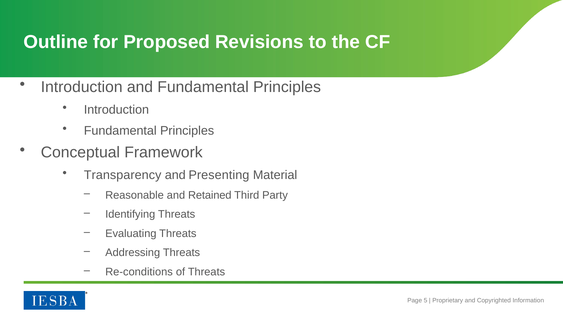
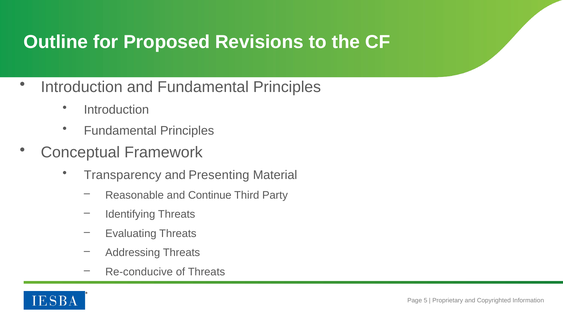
Retained: Retained -> Continue (210, 196)
Re-conditions: Re-conditions -> Re-conducive (139, 272)
